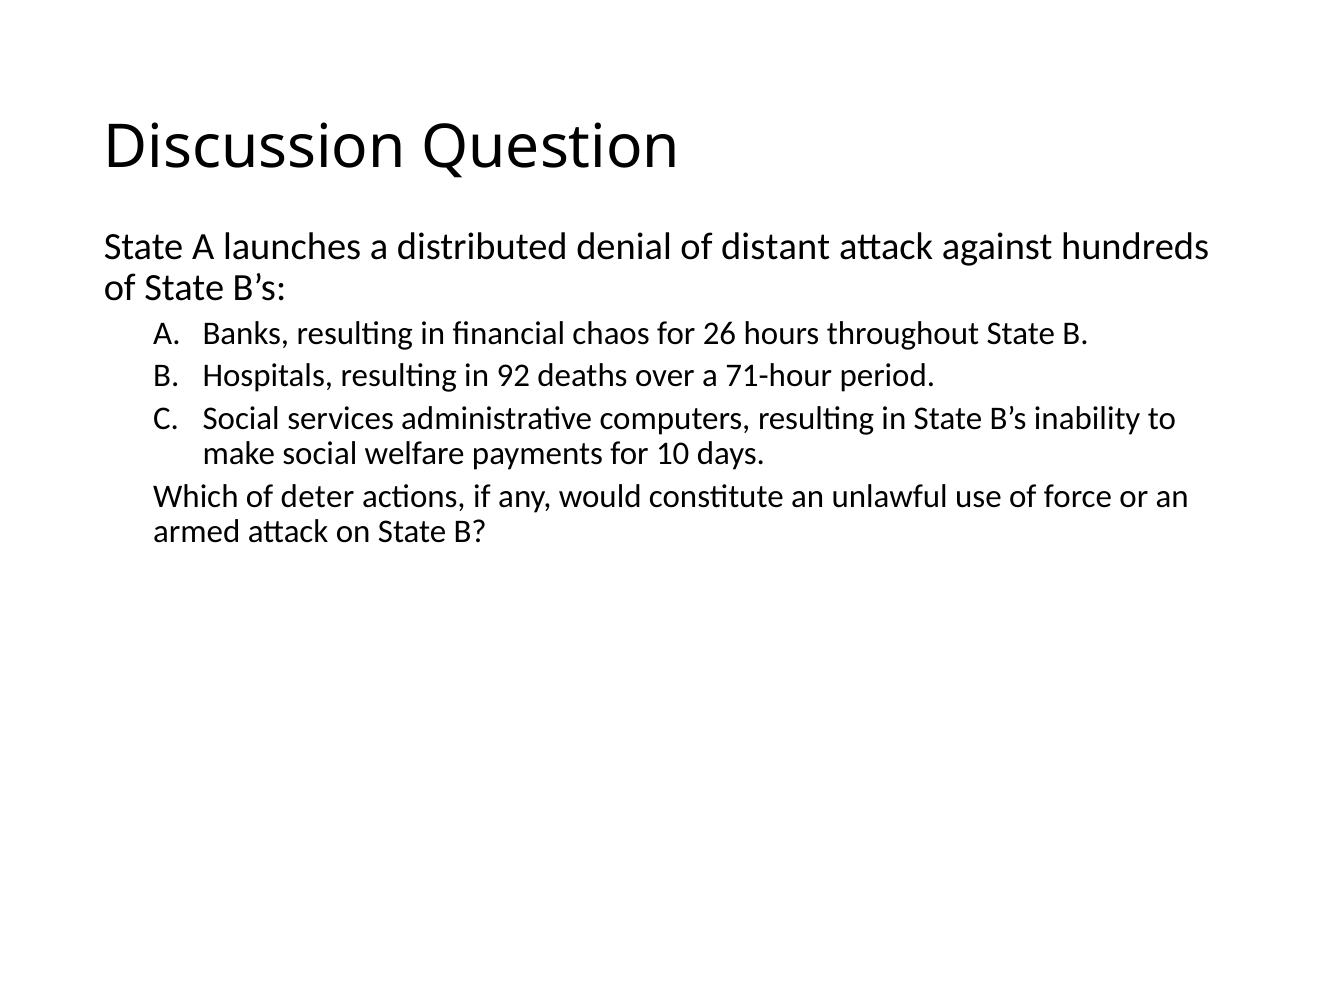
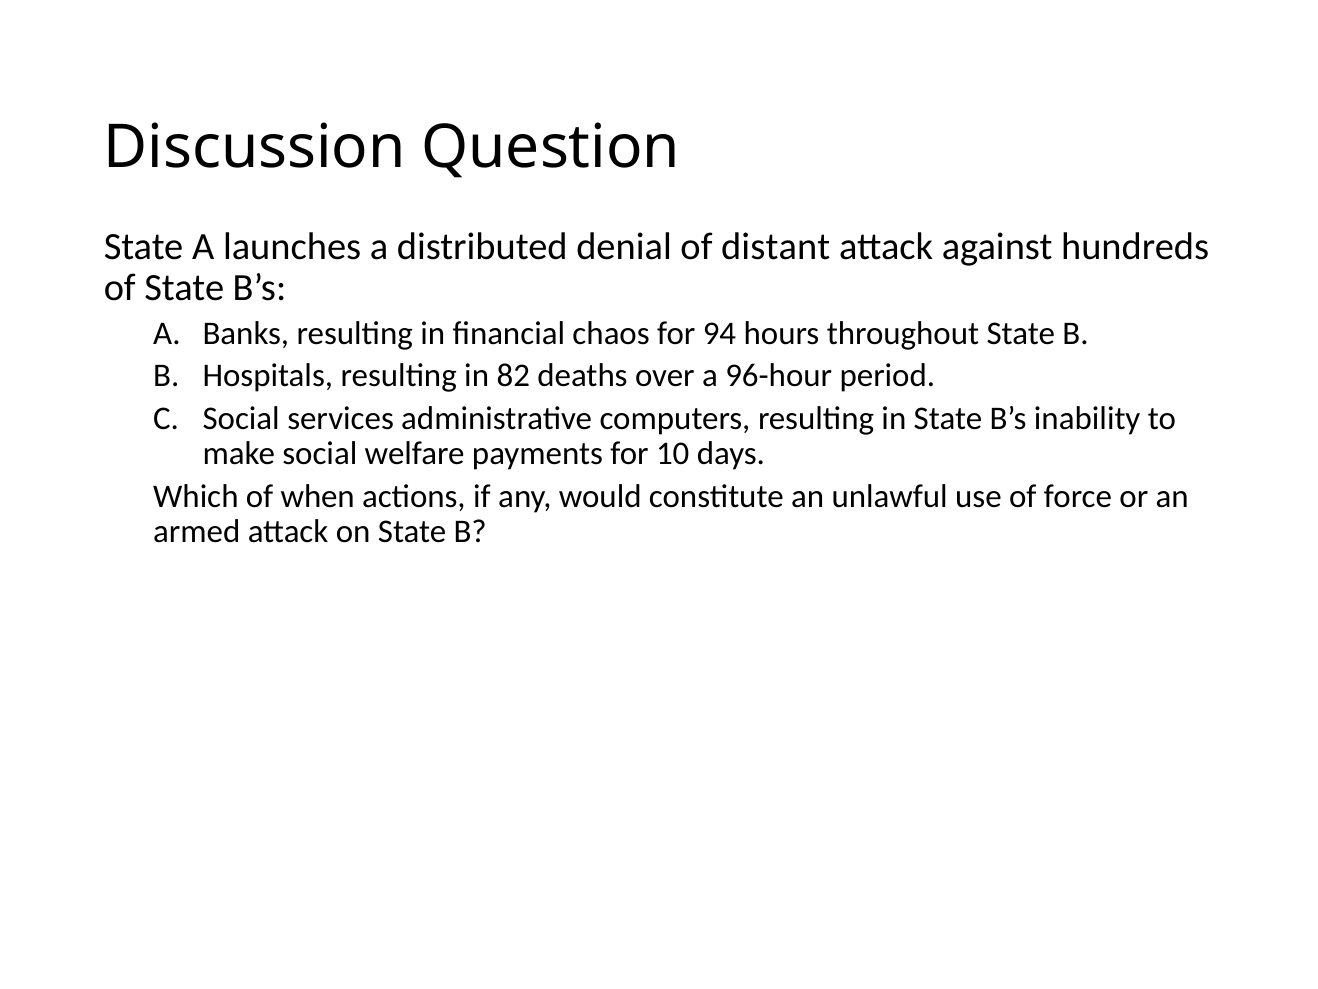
26: 26 -> 94 (719, 333)
92: 92 -> 82 (513, 376)
71-hour: 71-hour -> 96-hour (779, 376)
deter: deter -> when (318, 496)
